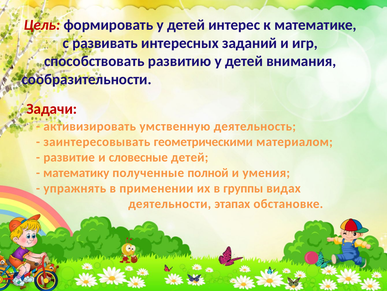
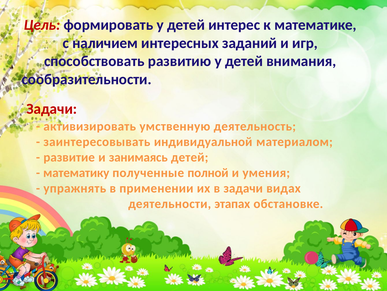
развивать: развивать -> наличием (105, 43)
геометрическими: геометрическими -> индивидуальной (203, 141)
словесные: словесные -> занимаясь (138, 157)
в группы: группы -> задачи (243, 188)
